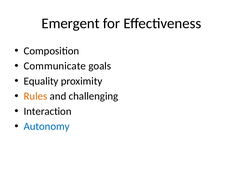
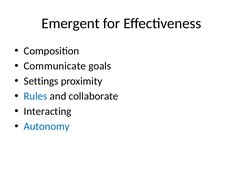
Equality: Equality -> Settings (41, 81)
Rules colour: orange -> blue (36, 96)
challenging: challenging -> collaborate (93, 96)
Interaction: Interaction -> Interacting (48, 111)
